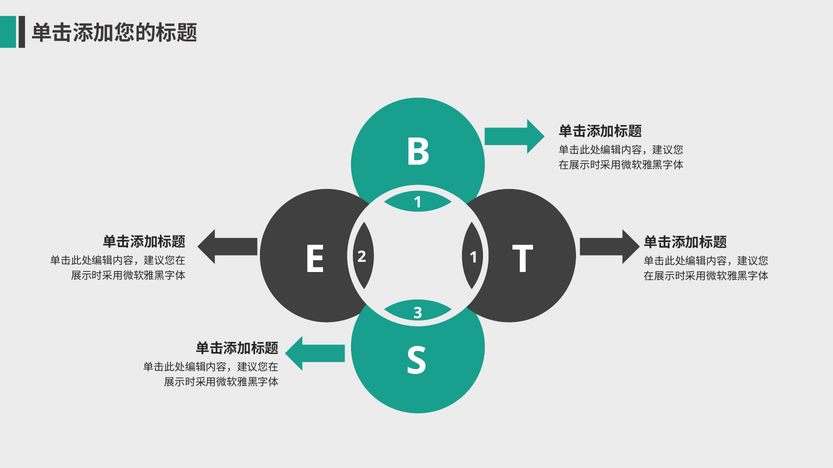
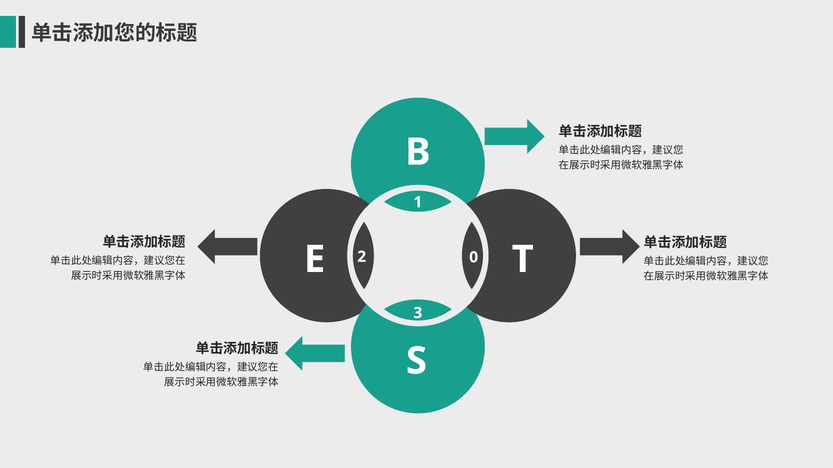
2 1: 1 -> 0 (474, 258)
